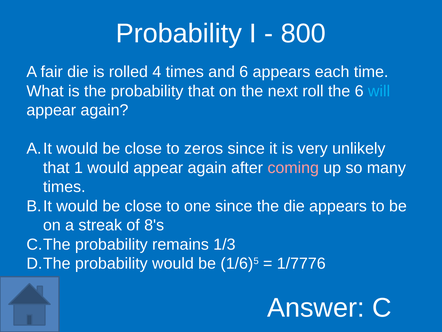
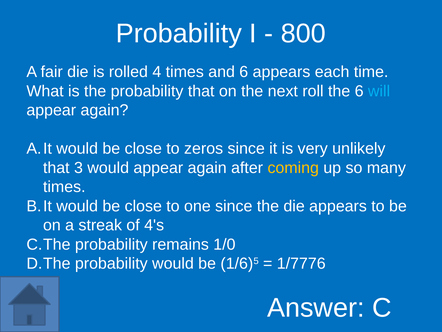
1: 1 -> 3 (78, 167)
coming colour: pink -> yellow (293, 167)
8's: 8's -> 4's (154, 225)
1/3: 1/3 -> 1/0 (224, 244)
